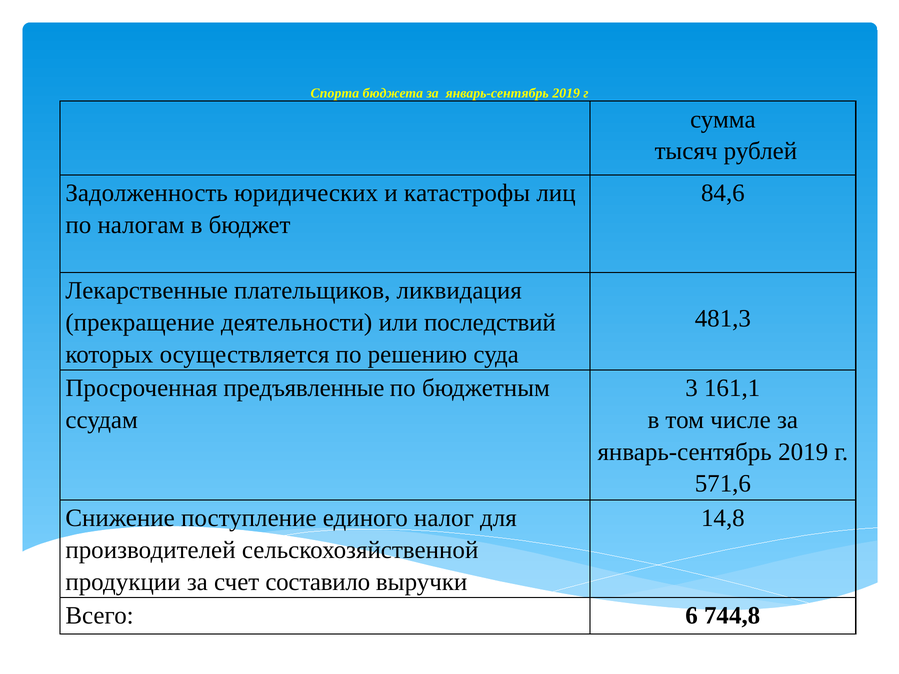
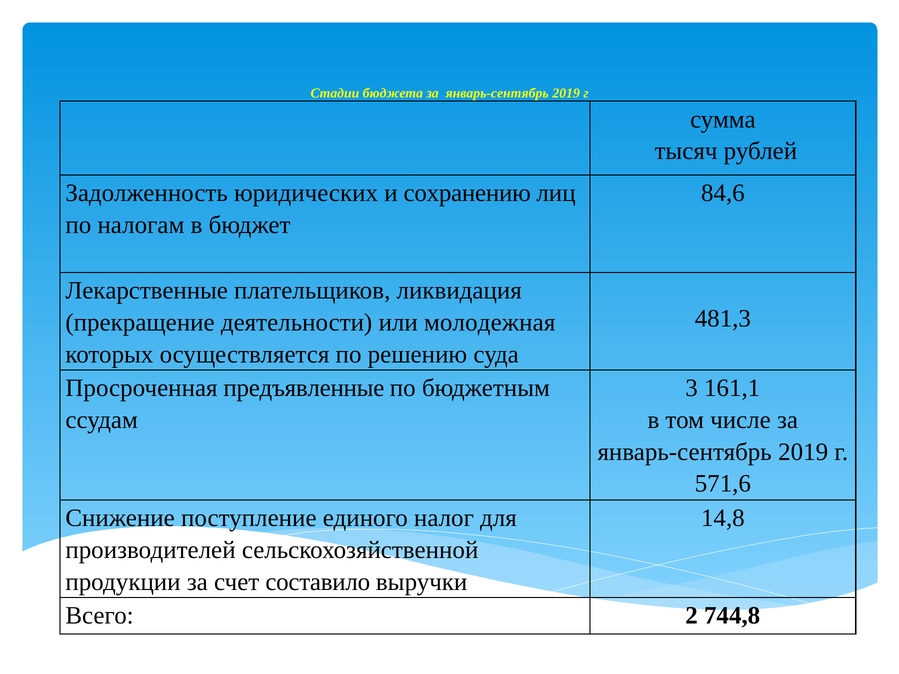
Спорта: Спорта -> Стадии (335, 93)
катастрофы: катастрофы -> сохранению (467, 193)
последствий: последствий -> молодежная (490, 323)
6: 6 -> 2 (692, 616)
